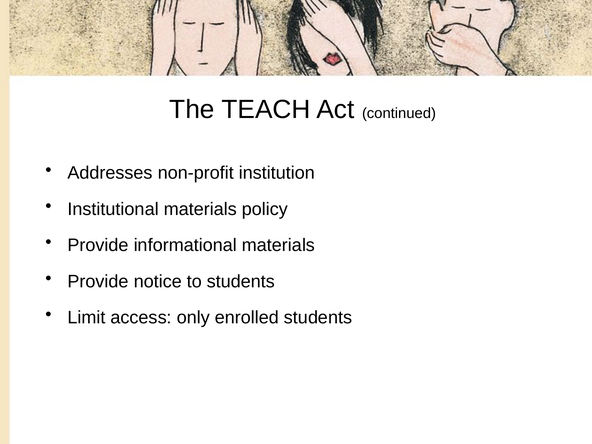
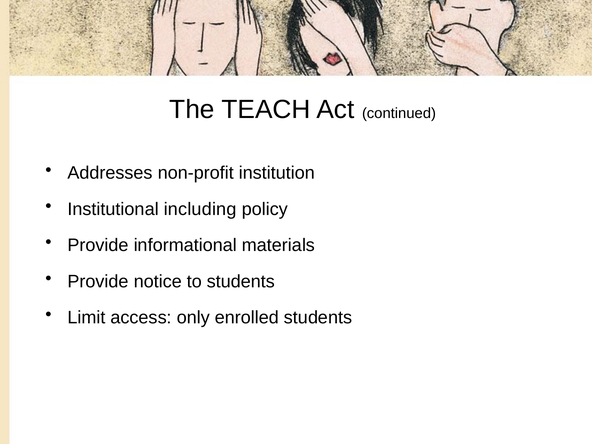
Institutional materials: materials -> including (200, 209)
